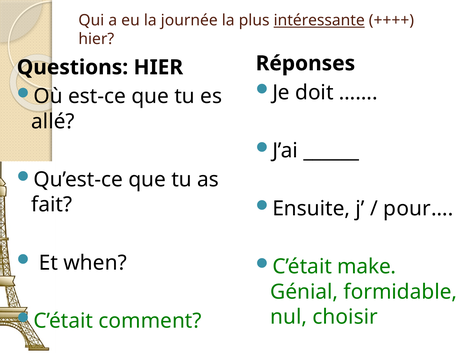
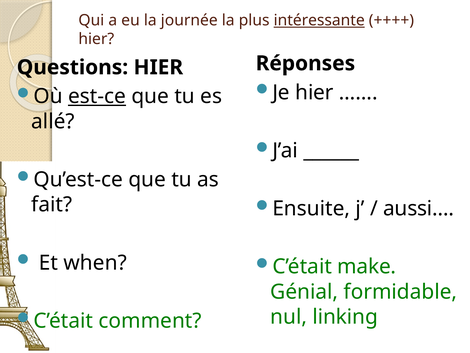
Je doit: doit -> hier (314, 92)
est-ce underline: none -> present (97, 96)
pour…: pour… -> aussi… (419, 208)
choisir: choisir -> linking (345, 316)
